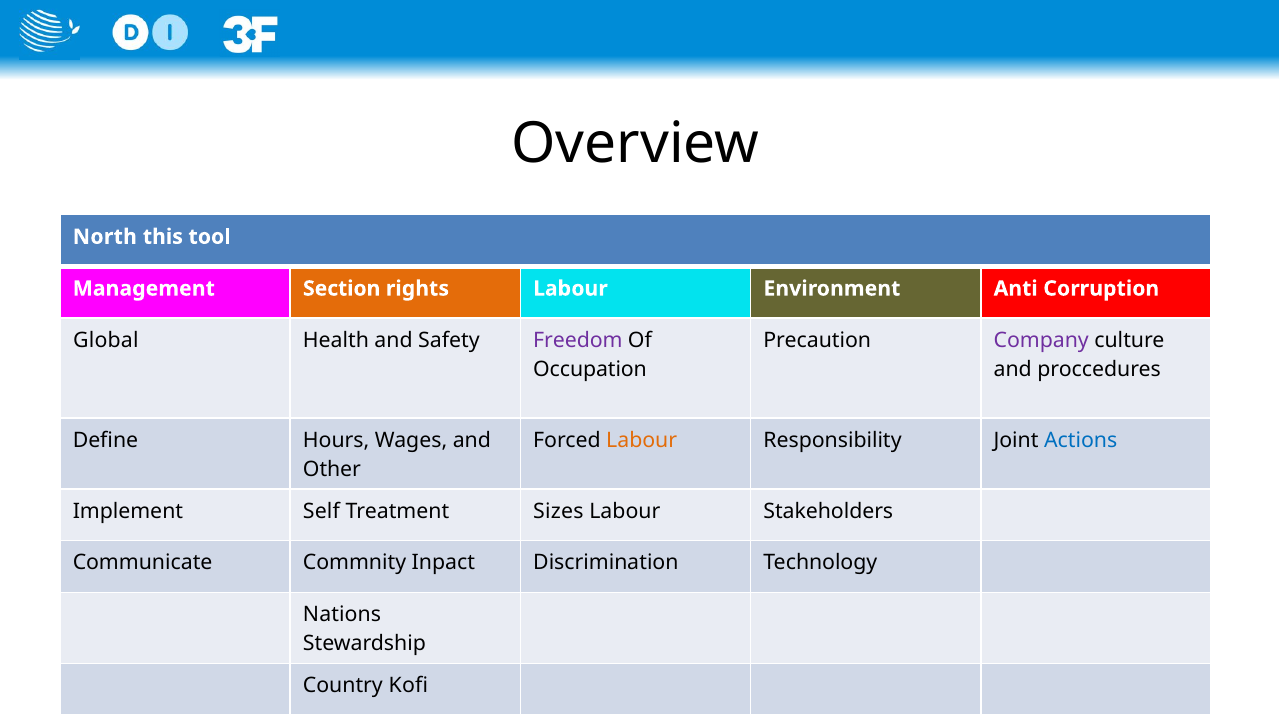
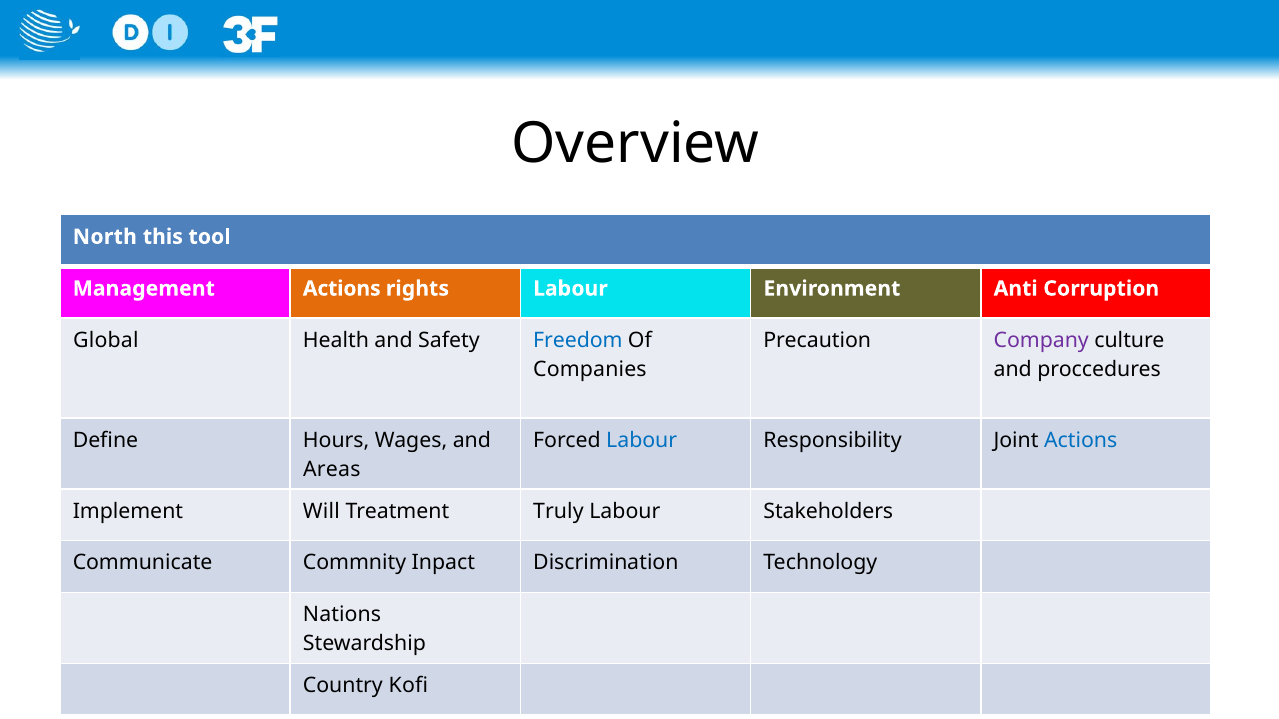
Management Section: Section -> Actions (342, 289)
Freedom colour: purple -> blue (578, 341)
Occupation: Occupation -> Companies (590, 370)
Labour colour: orange -> blue (642, 440)
Other: Other -> Areas (332, 469)
Self: Self -> Will (321, 511)
Sizes: Sizes -> Truly (558, 511)
